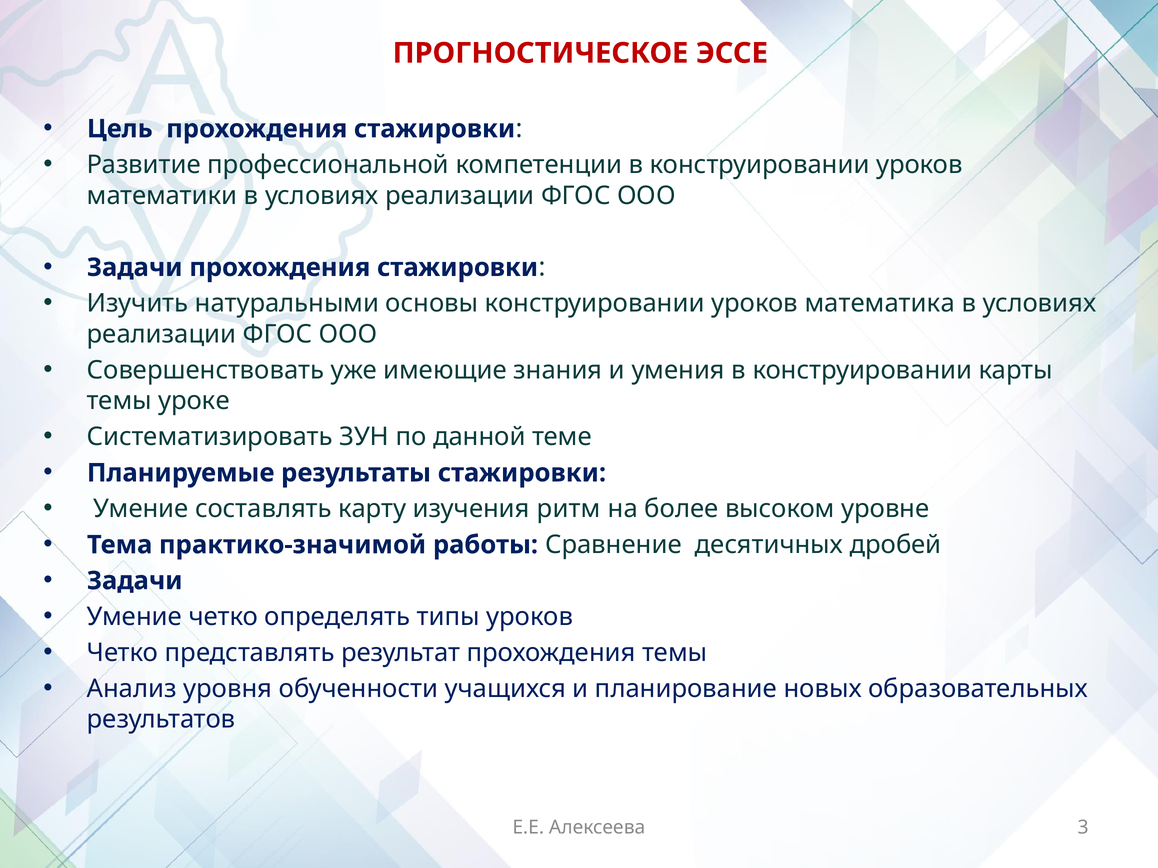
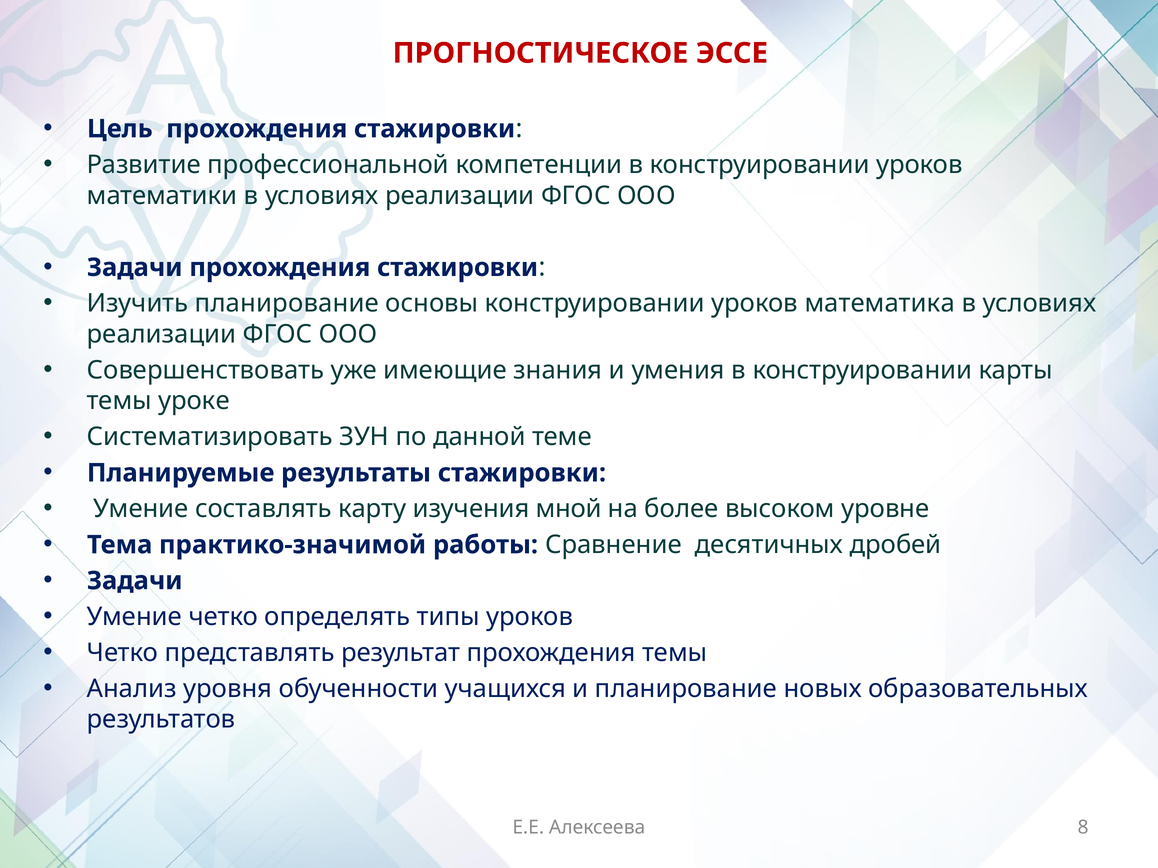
Изучить натуральными: натуральными -> планирование (287, 304)
ритм: ритм -> мной (569, 509)
3: 3 -> 8 (1083, 828)
